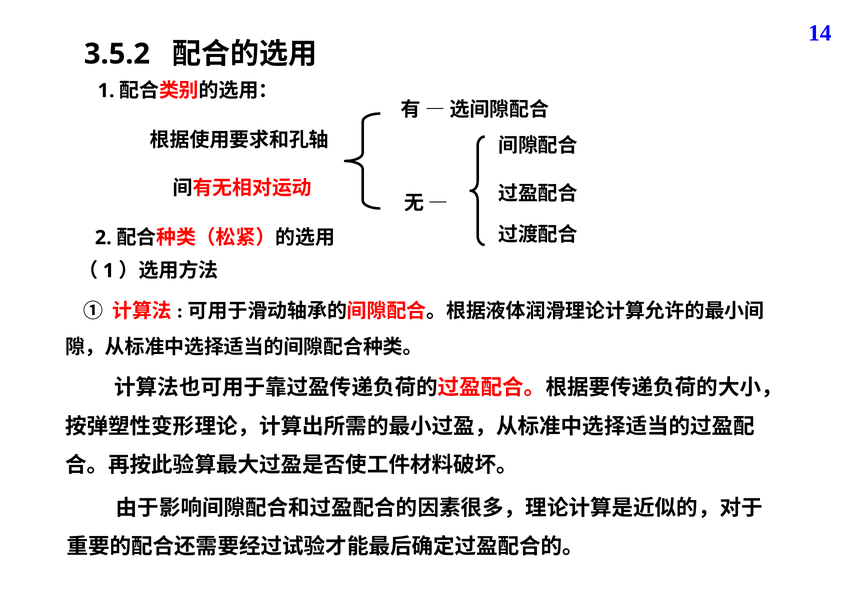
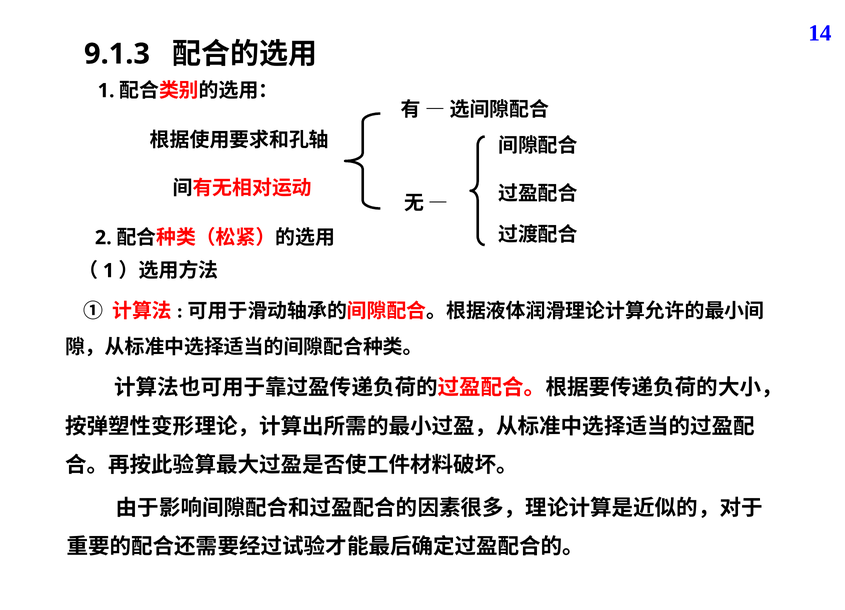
3.5.2: 3.5.2 -> 9.1.3 (117, 54)
